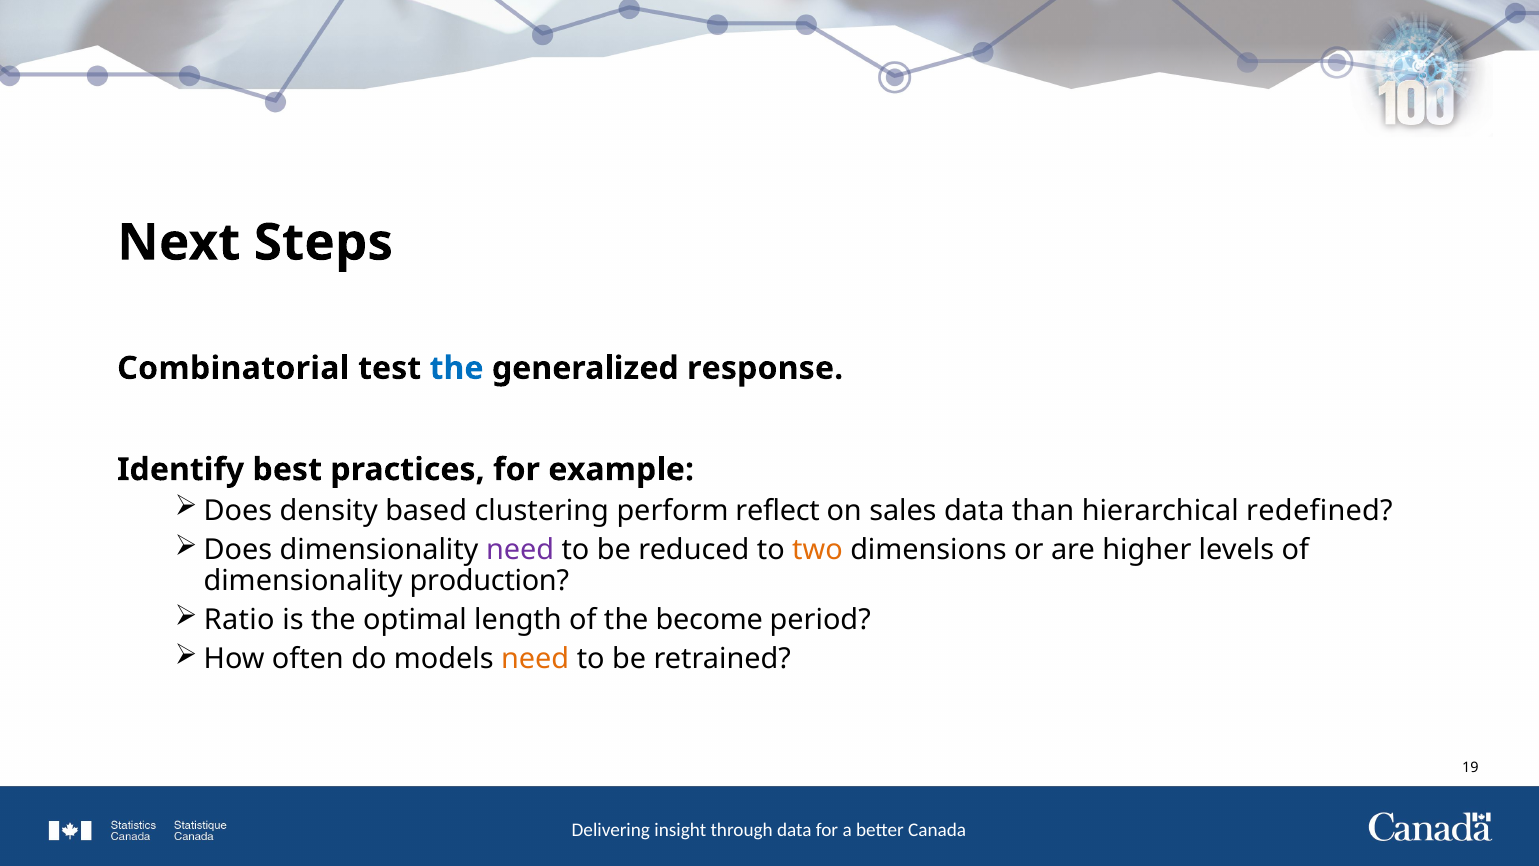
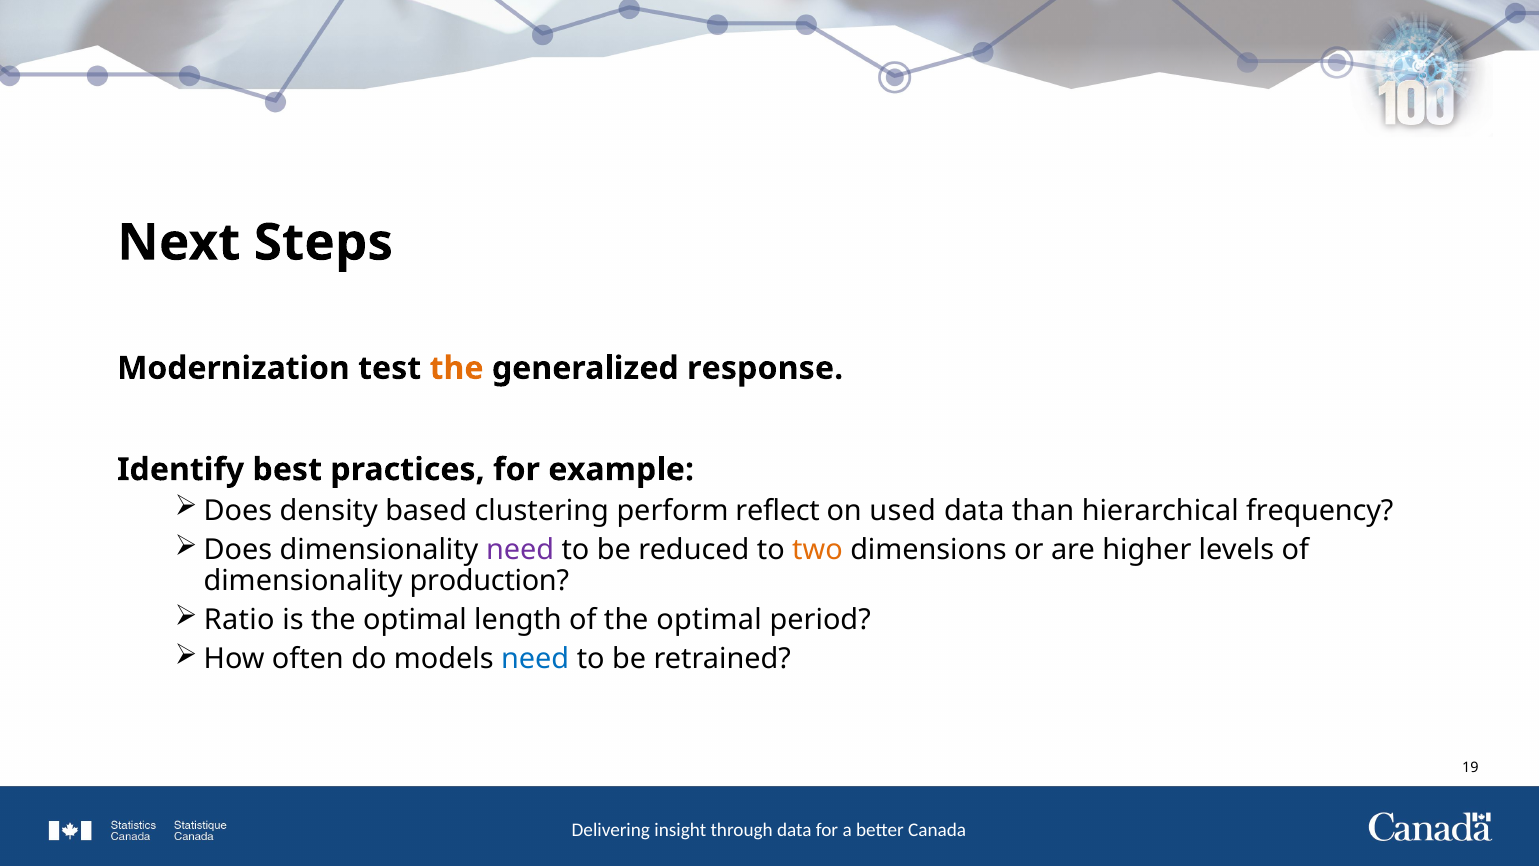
Combinatorial: Combinatorial -> Modernization (233, 368)
the colour: blue -> orange (457, 368)
sales: sales -> used (903, 510)
redefined: redefined -> frequency (1320, 510)
of the become: become -> optimal (709, 620)
need colour: orange -> blue (535, 659)
